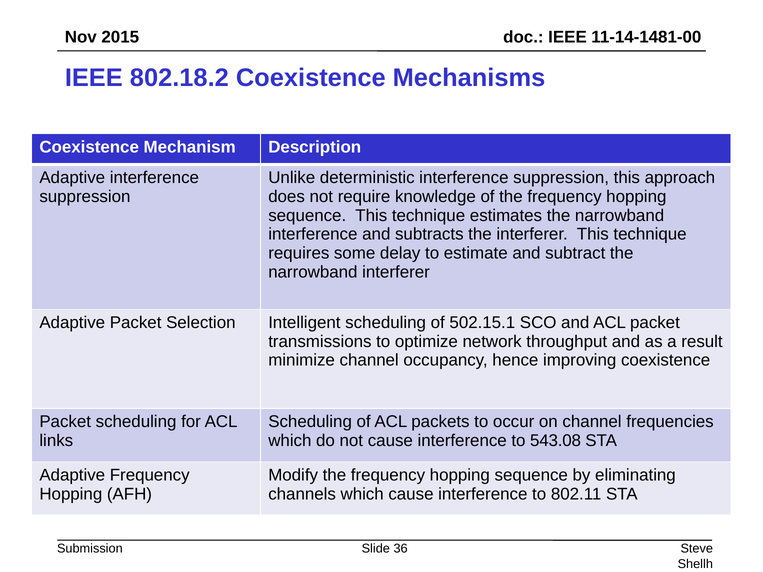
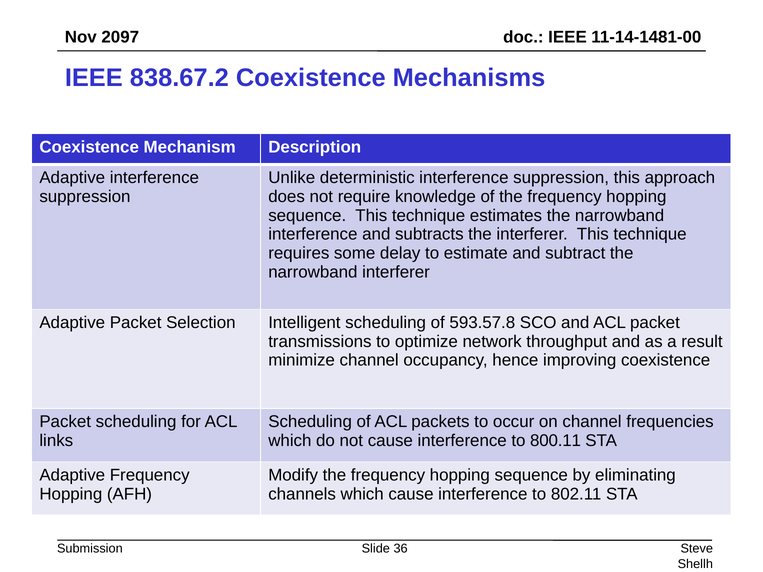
2015: 2015 -> 2097 (120, 37)
802.18.2: 802.18.2 -> 838.67.2 (179, 78)
502.15.1: 502.15.1 -> 593.57.8 (482, 323)
543.08: 543.08 -> 800.11 (556, 441)
